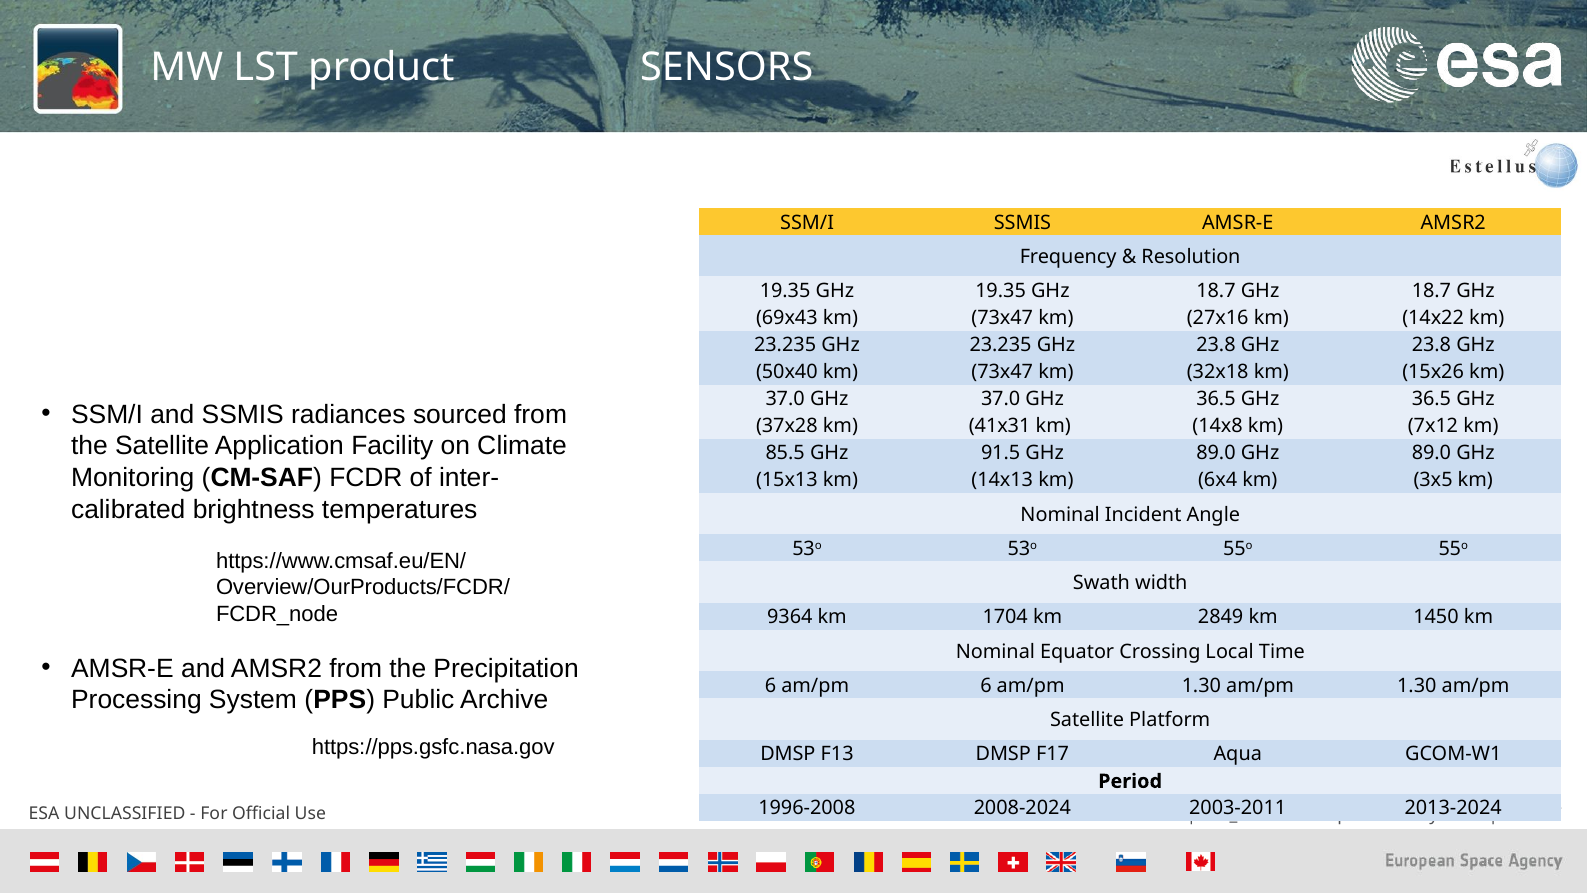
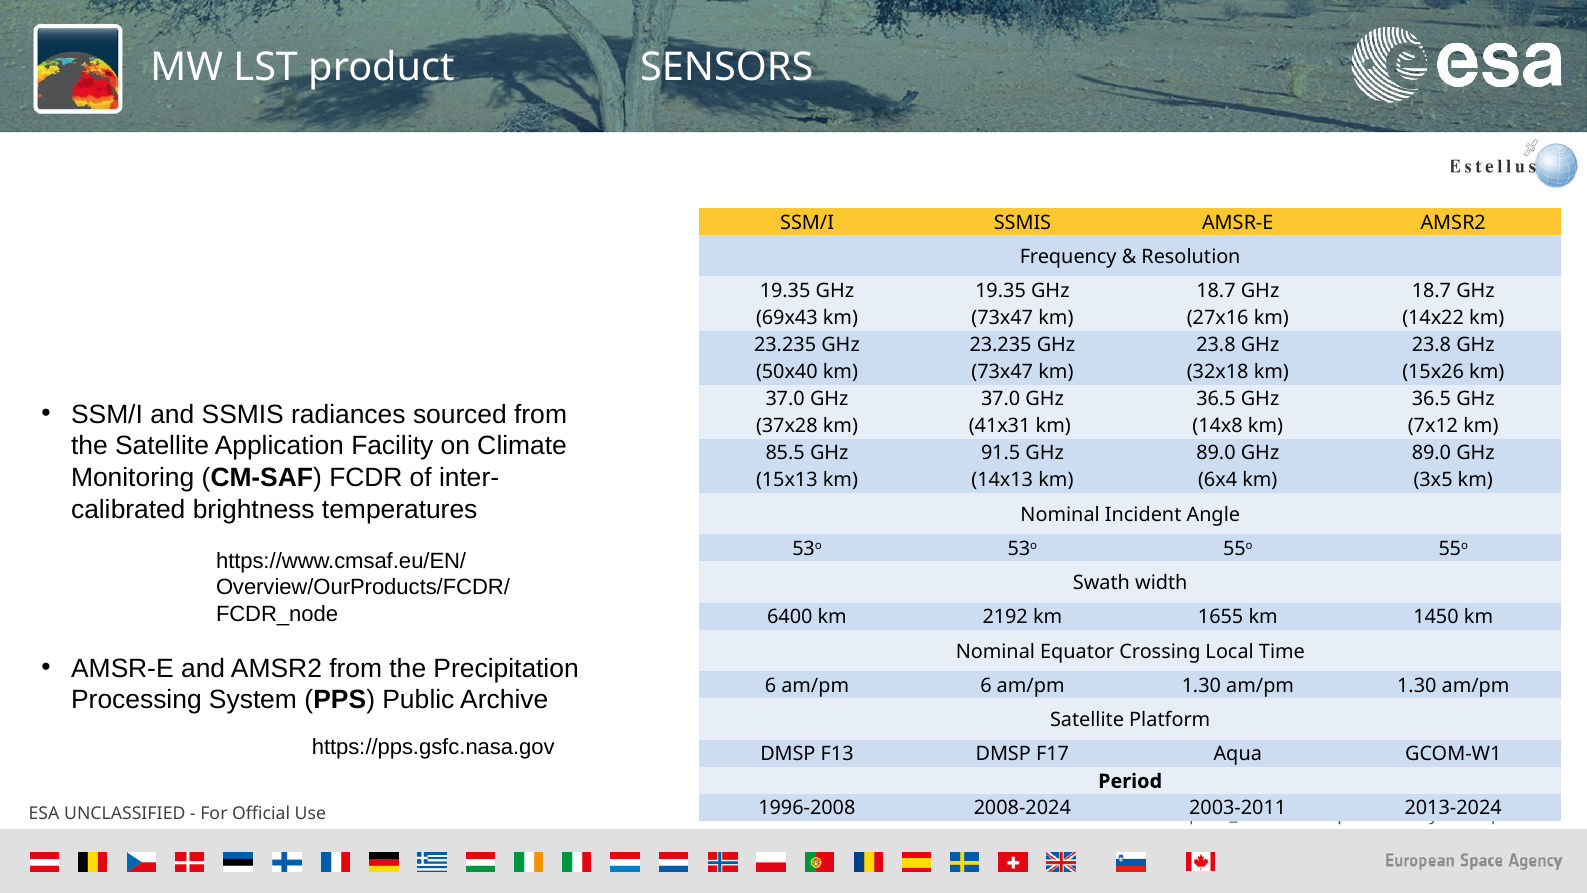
9364: 9364 -> 6400 (790, 617)
1704: 1704 -> 2192 (1005, 617)
2849: 2849 -> 1655 (1221, 617)
